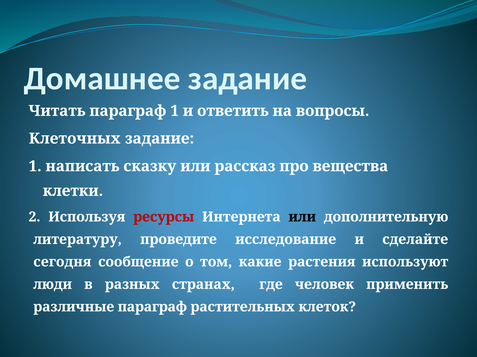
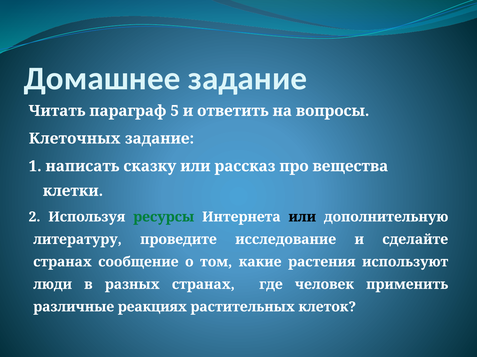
параграф 1: 1 -> 5 (175, 111)
ресурсы colour: red -> green (164, 217)
сегодня: сегодня -> странах (63, 262)
различные параграф: параграф -> реакциях (152, 307)
